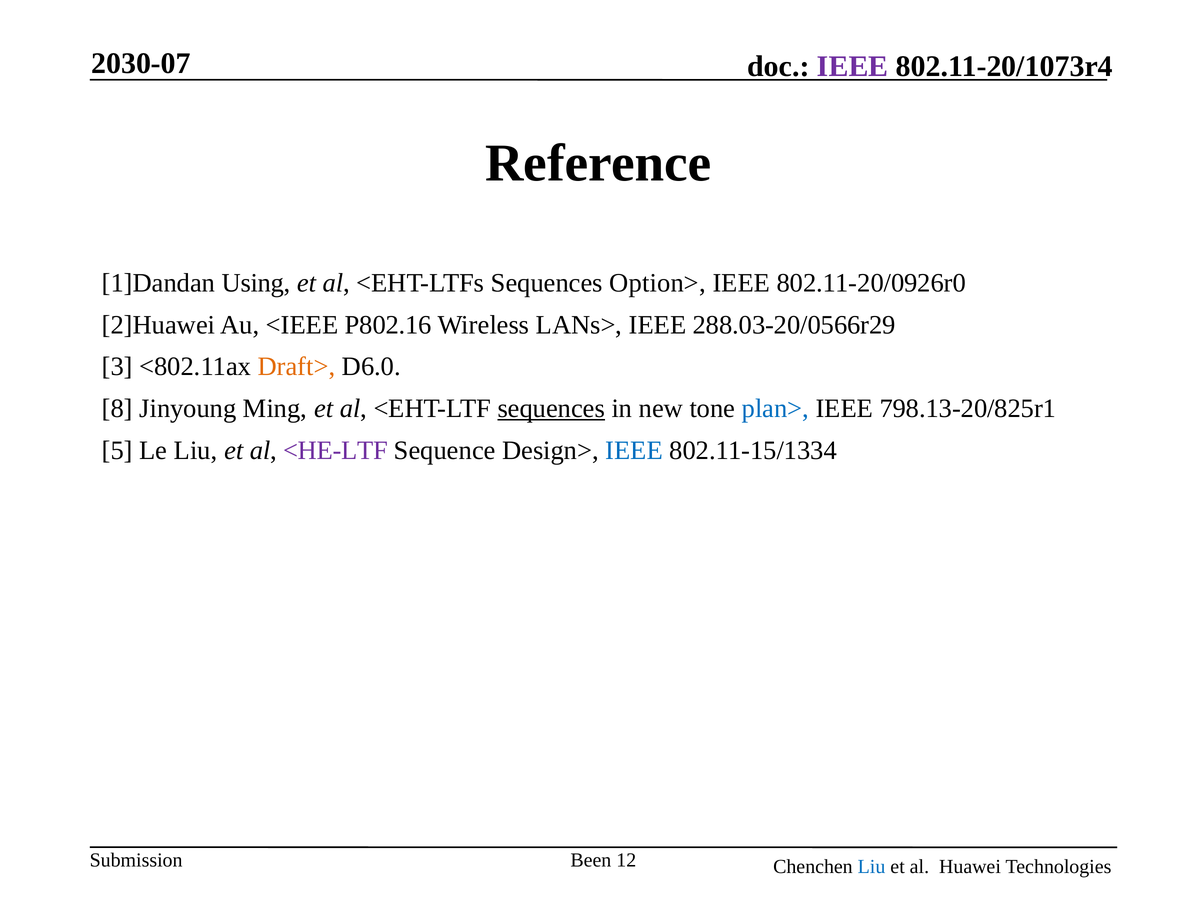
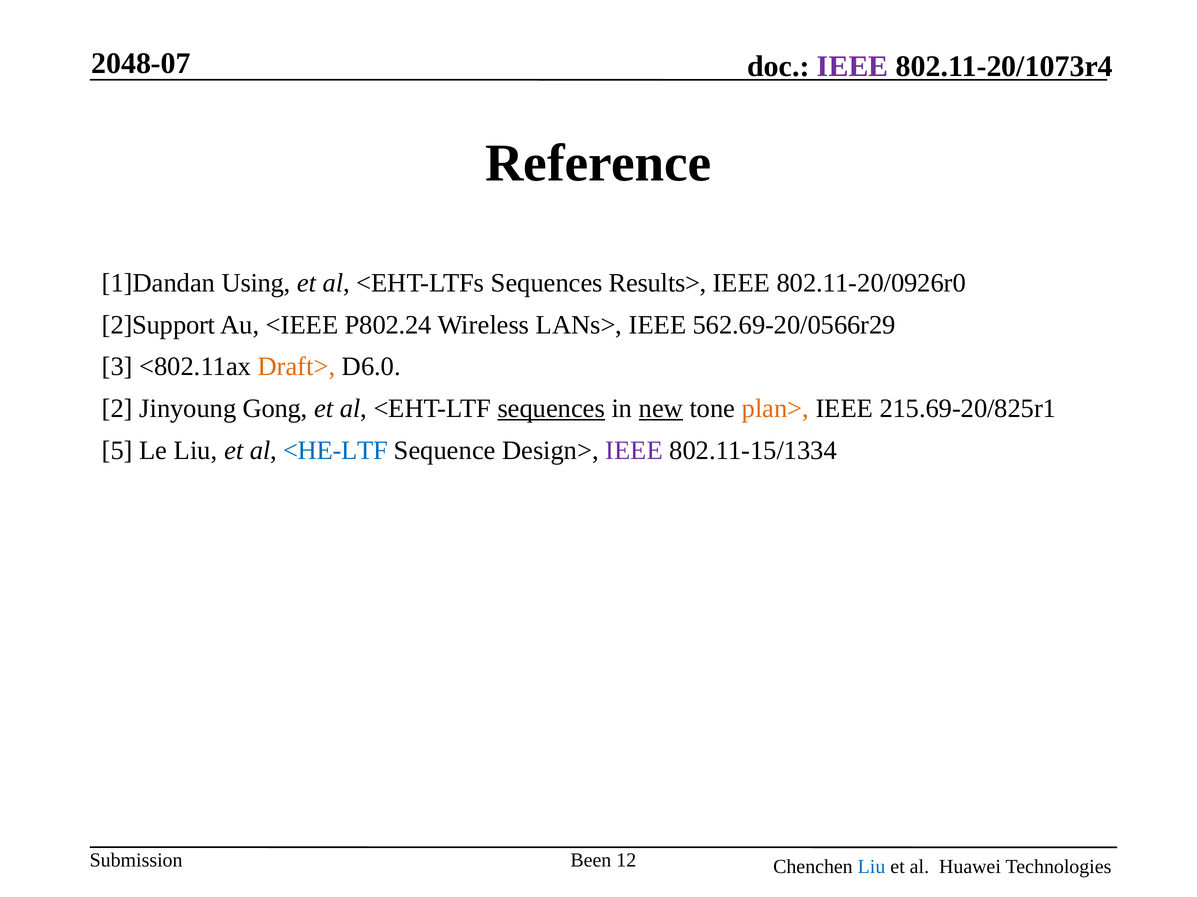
2030-07: 2030-07 -> 2048-07 (141, 63)
Option>: Option> -> Results> (658, 283)
2]Huawei: 2]Huawei -> 2]Support (159, 325)
P802.16: P802.16 -> P802.24 (388, 325)
288.03-20/0566r29: 288.03-20/0566r29 -> 562.69-20/0566r29 (794, 325)
8: 8 -> 2 (117, 409)
Ming: Ming -> Gong (275, 409)
new underline: none -> present (661, 409)
plan> colour: blue -> orange (775, 409)
798.13-20/825r1: 798.13-20/825r1 -> 215.69-20/825r1 (968, 409)
<HE-LTF colour: purple -> blue (336, 451)
IEEE colour: blue -> purple (634, 451)
